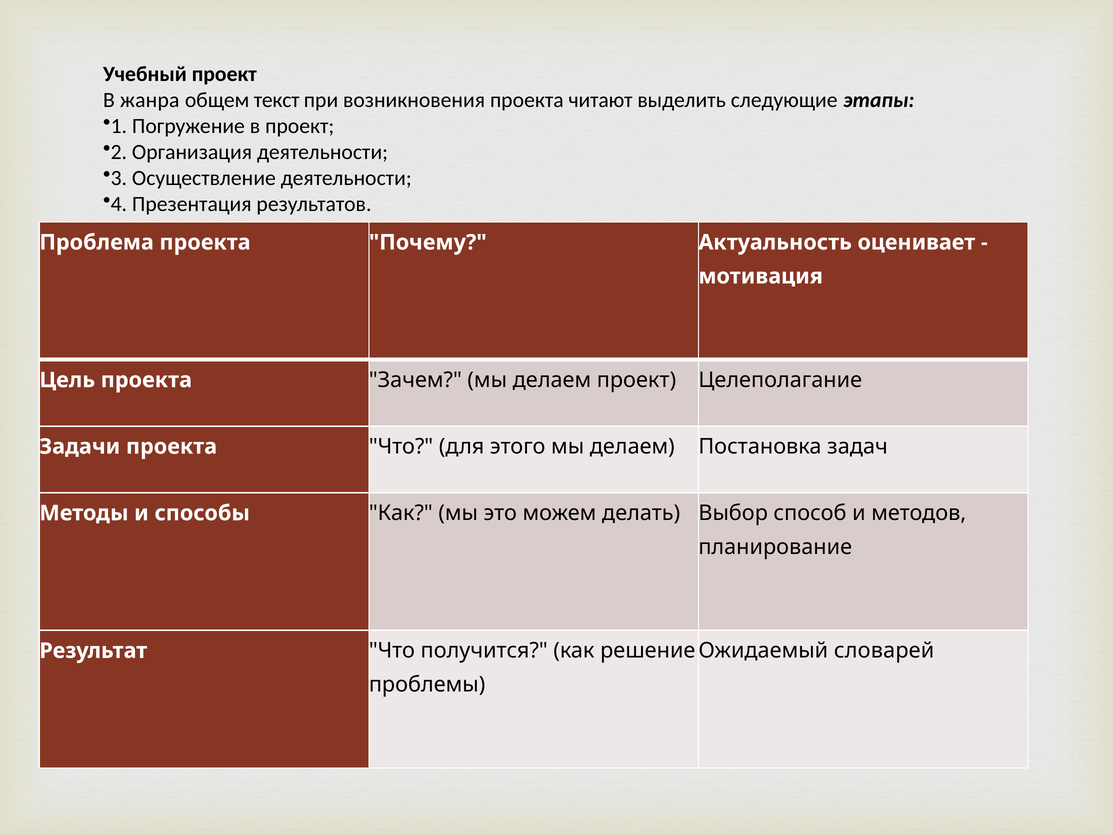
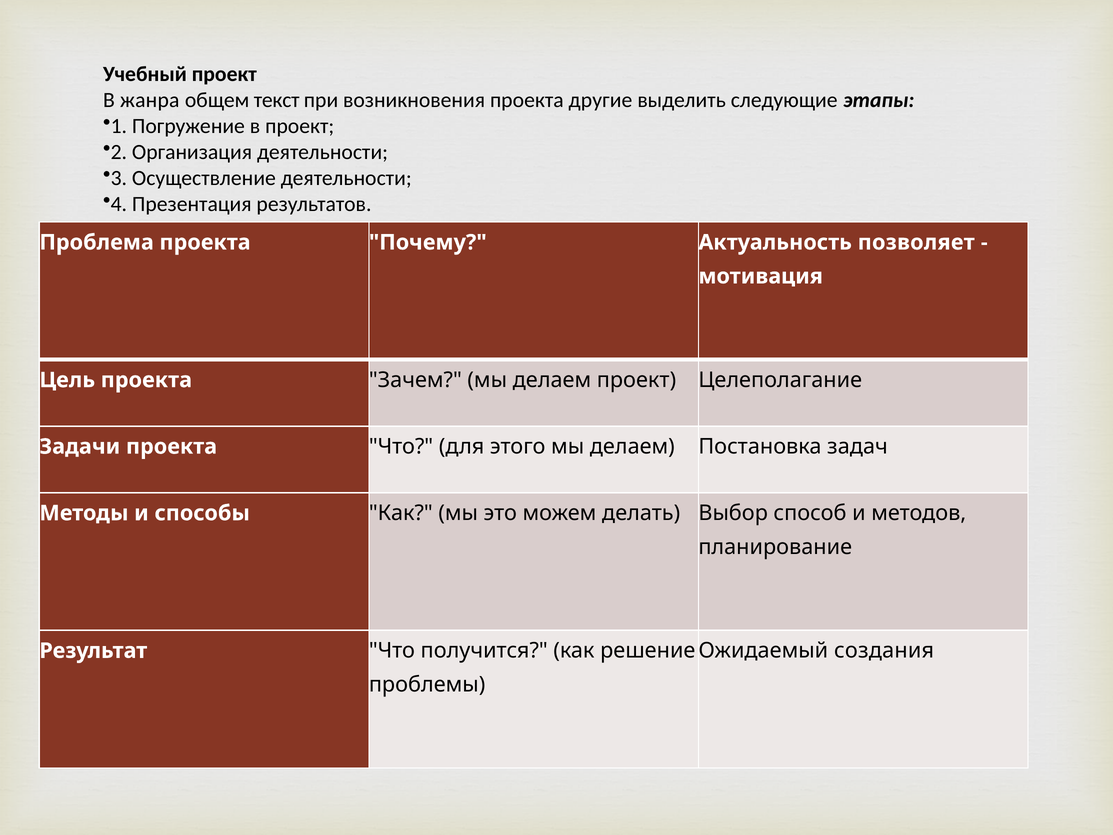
читают: читают -> другие (600, 100)
оценивает: оценивает -> позволяет (916, 242)
словарей: словарей -> создания (884, 651)
